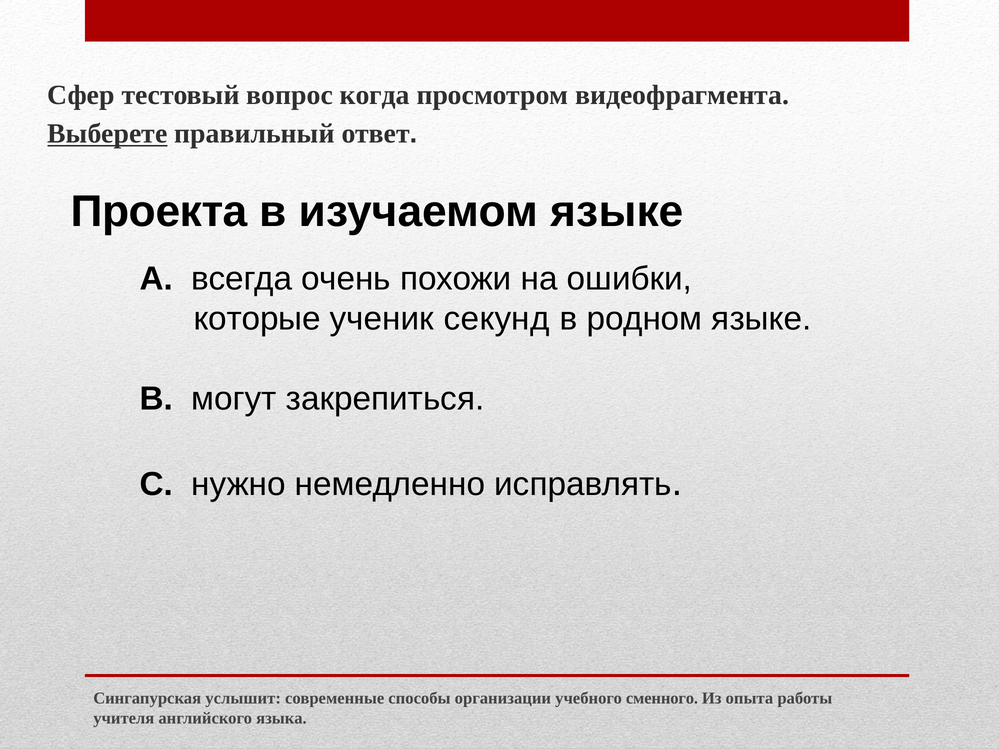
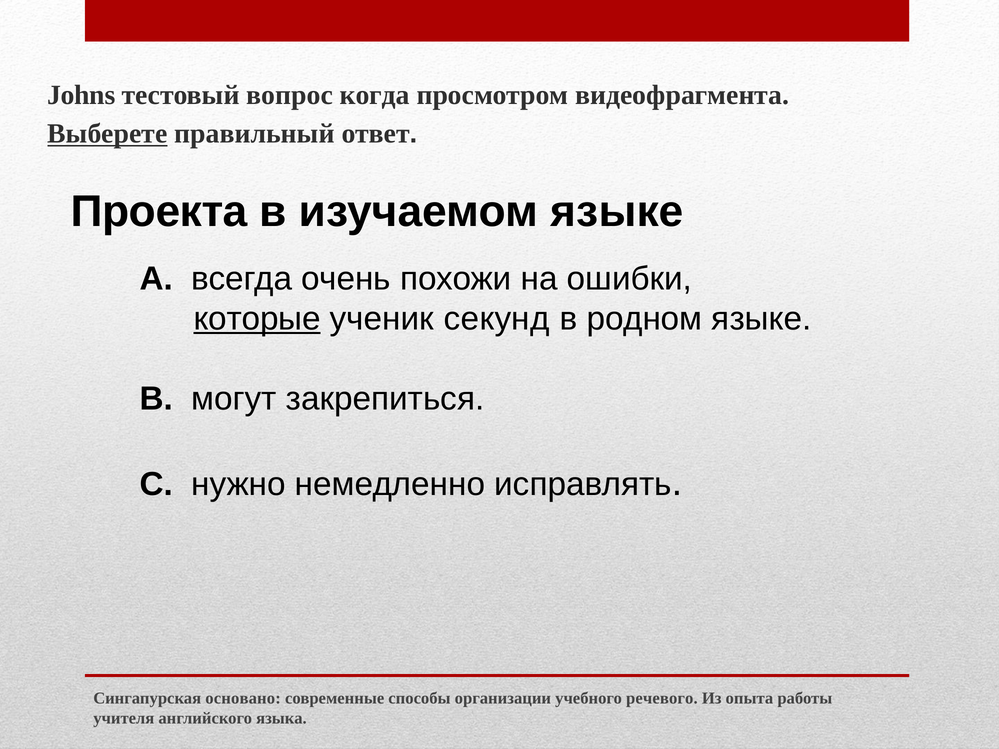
Сфер: Сфер -> Johns (81, 95)
которые underline: none -> present (257, 319)
услышит: услышит -> основано (243, 699)
сменного: сменного -> речевого (662, 699)
